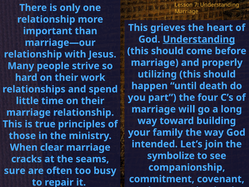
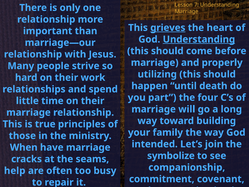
grieves underline: none -> present (168, 28)
clear: clear -> have (52, 147)
sure: sure -> help (15, 170)
